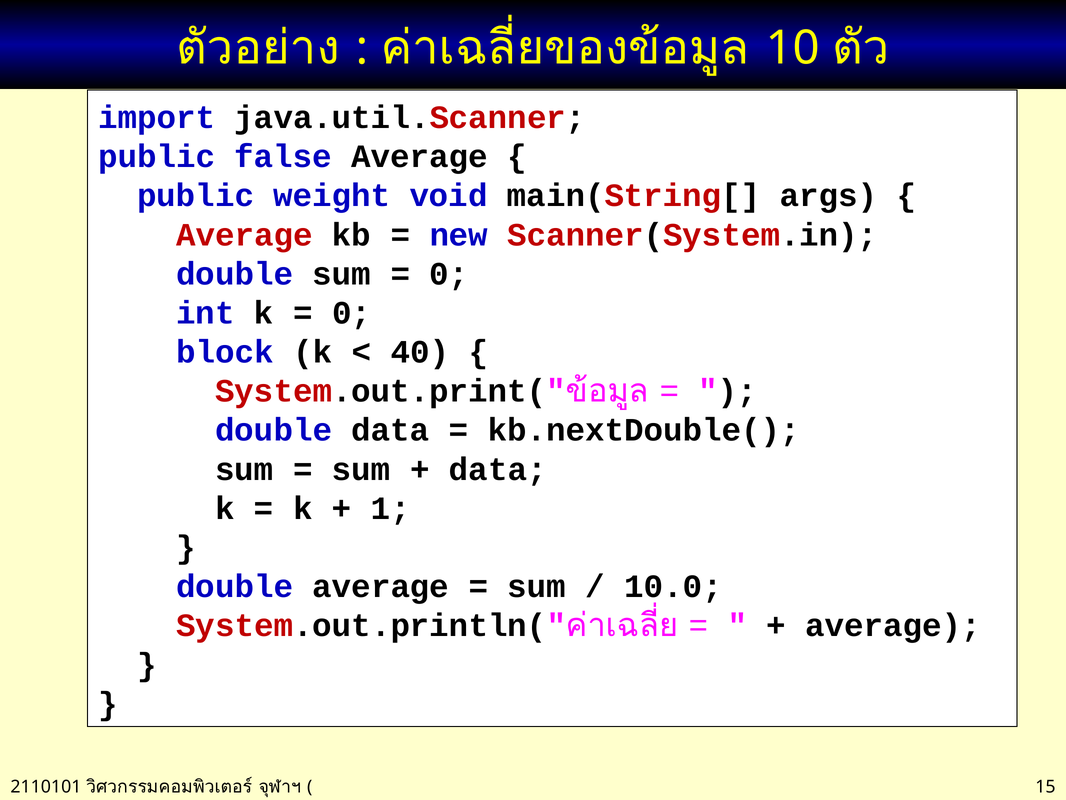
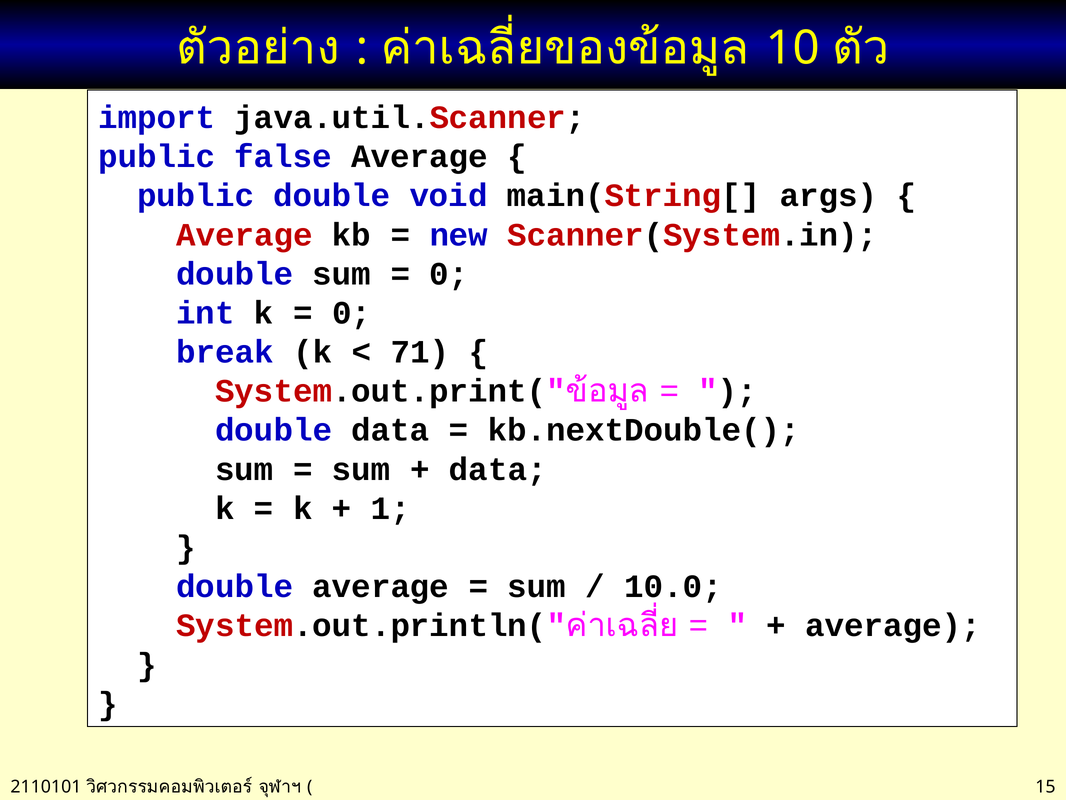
public weight: weight -> double (332, 196)
block: block -> break (225, 352)
40: 40 -> 71 (420, 352)
